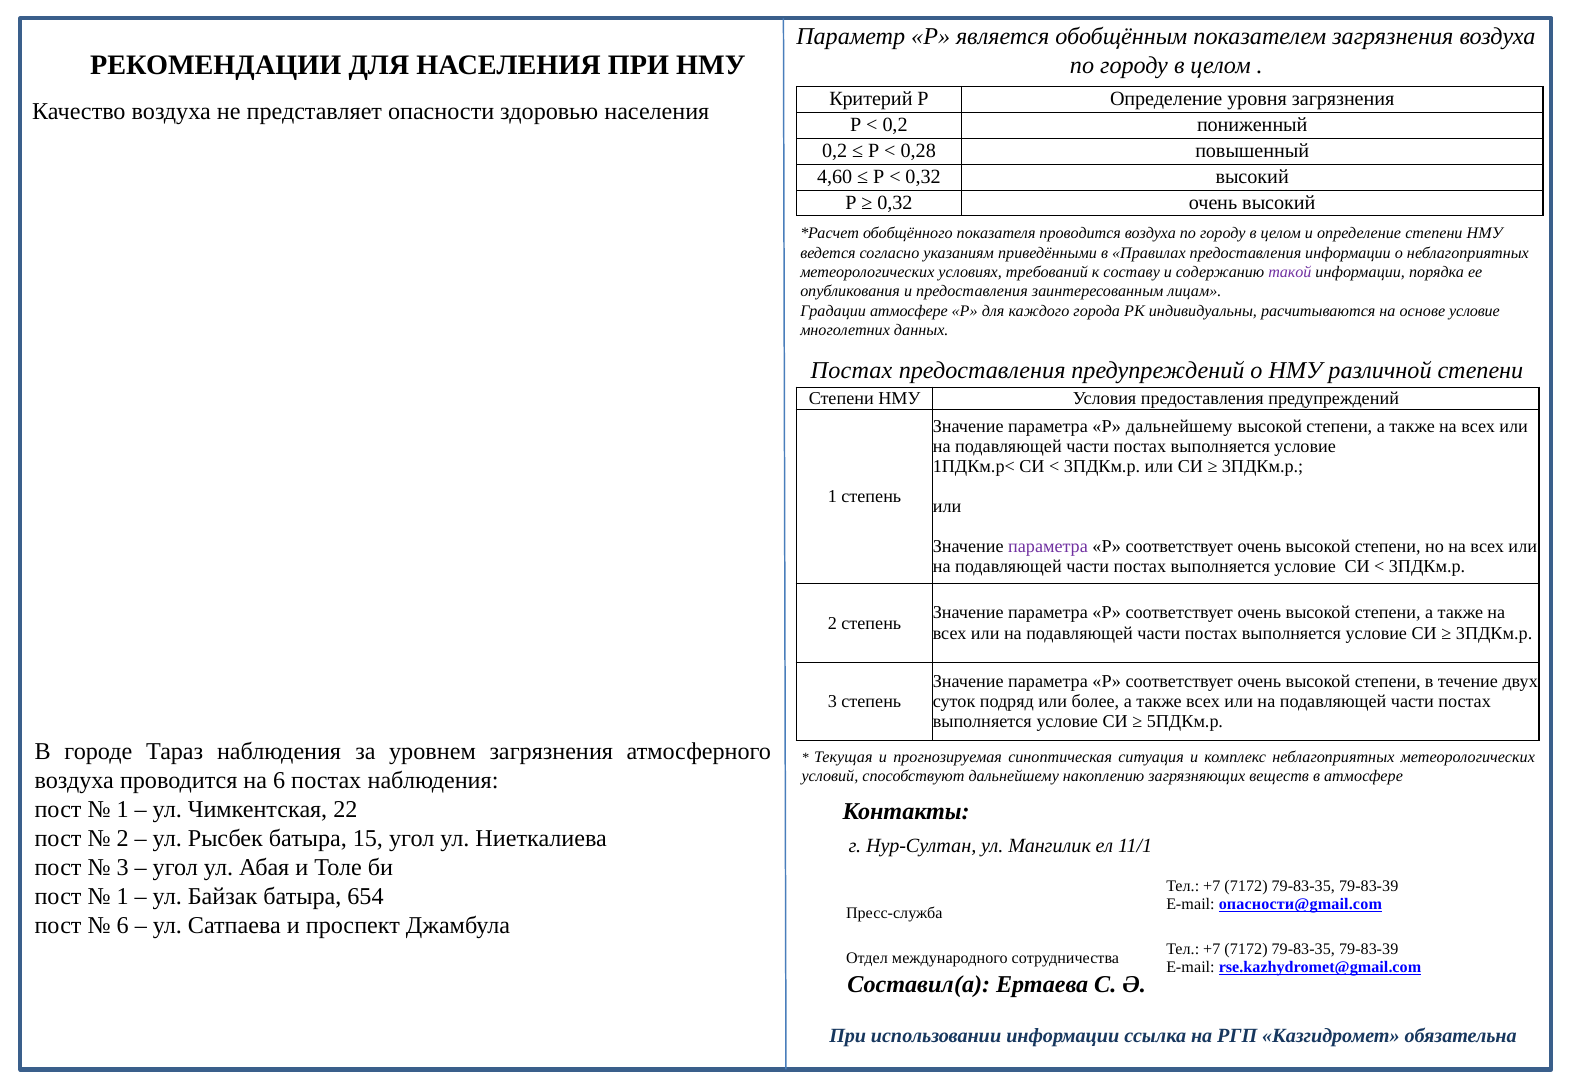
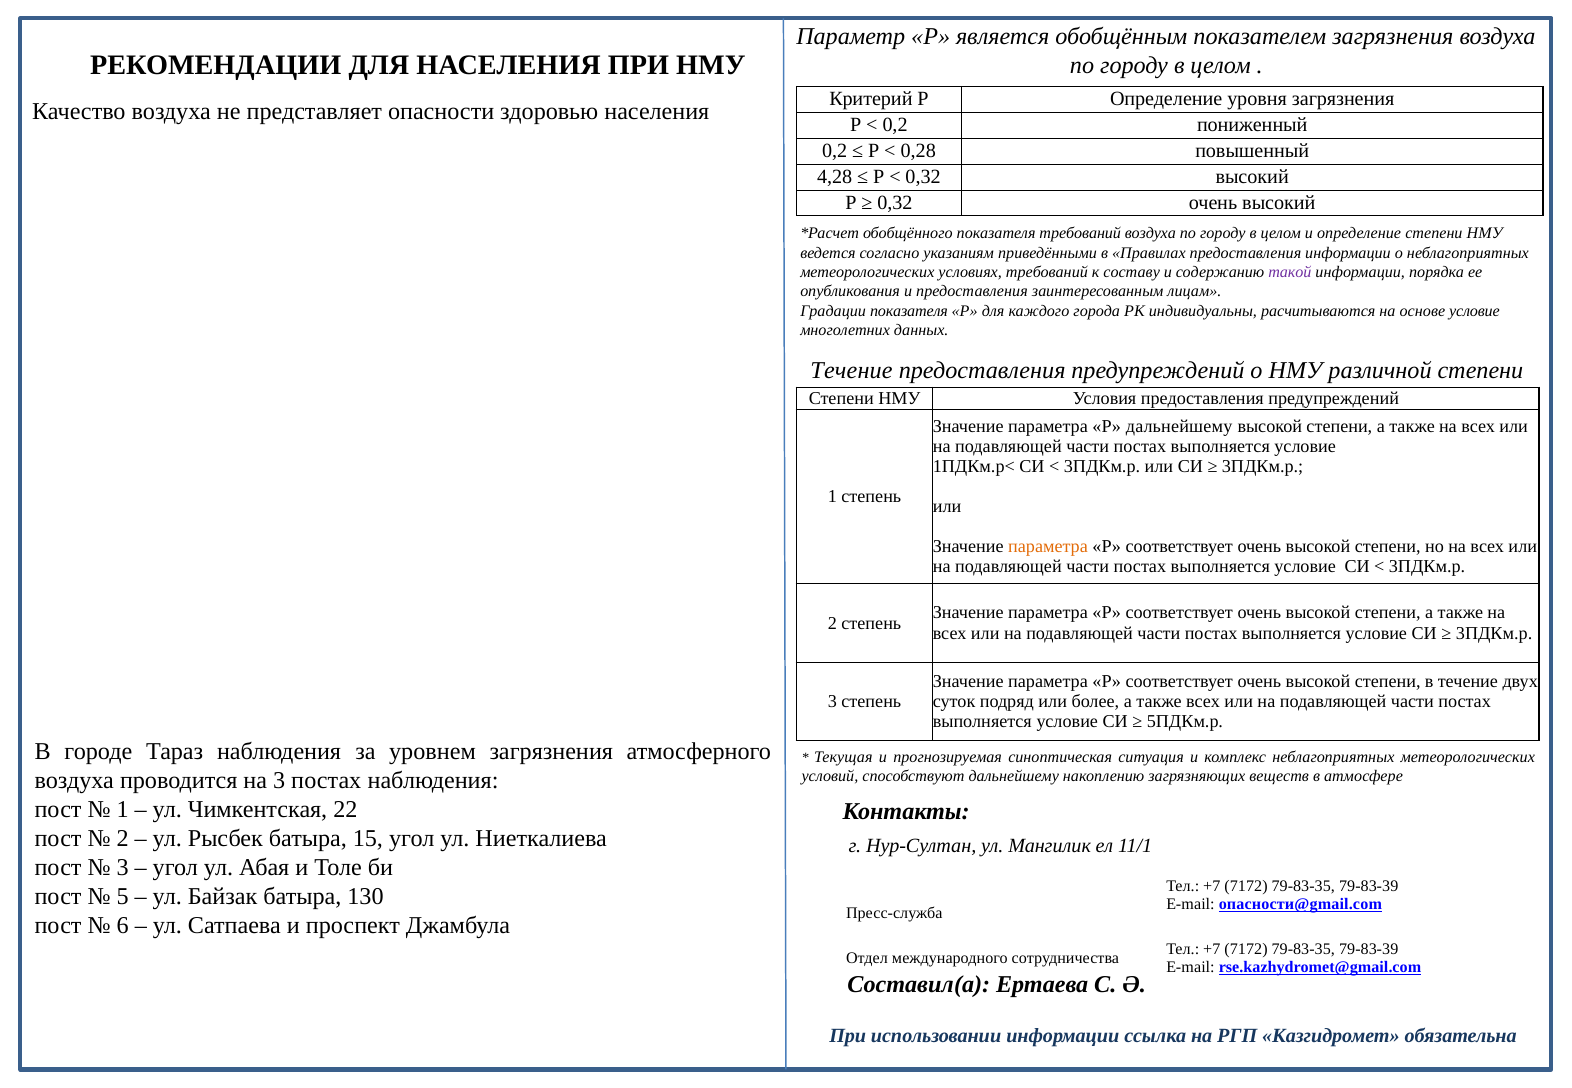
4,60: 4,60 -> 4,28 (835, 177)
показателя проводится: проводится -> требований (1080, 234)
Градации атмосфере: атмосфере -> показателя (909, 311)
Постах: Постах -> Течение (852, 371)
параметра colour: purple -> orange (1048, 547)
на 6: 6 -> 3 (279, 780)
1: 1 -> 5 (123, 896)
654: 654 -> 130 (365, 896)
